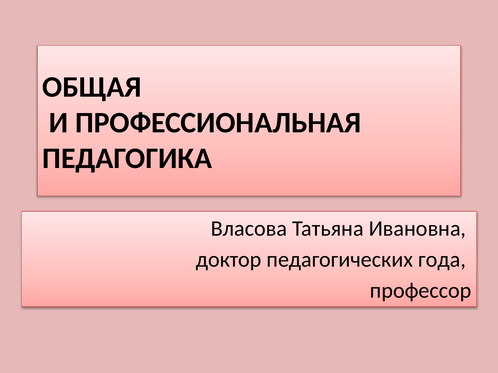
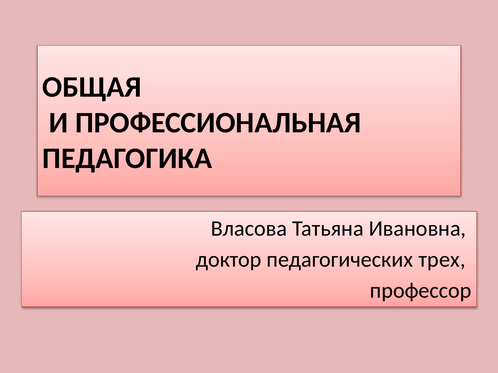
года: года -> трех (442, 260)
